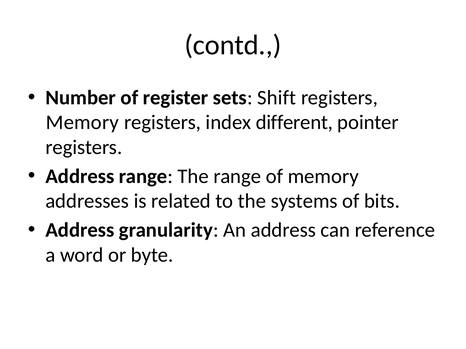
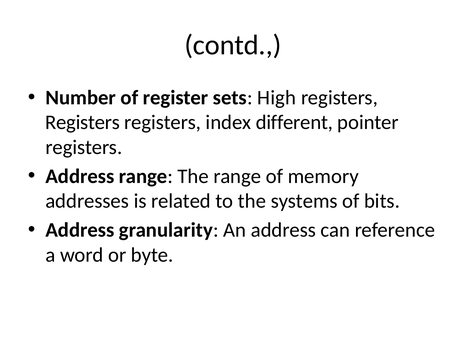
Shift: Shift -> High (277, 98)
Memory: Memory -> Registers (83, 123)
